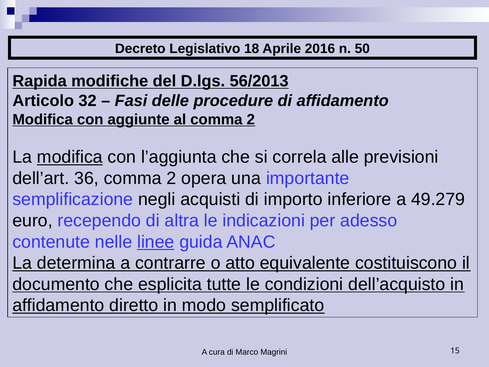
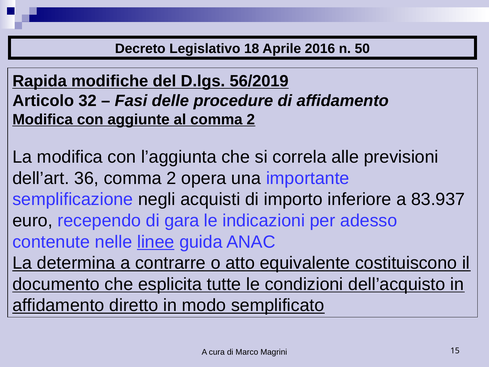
56/2013: 56/2013 -> 56/2019 (259, 81)
modifica underline: present -> none (70, 157)
49.279: 49.279 -> 83.937 (438, 199)
altra: altra -> gara (182, 221)
